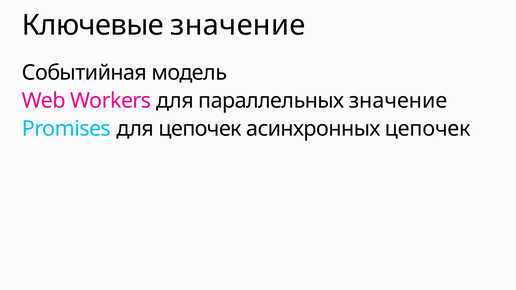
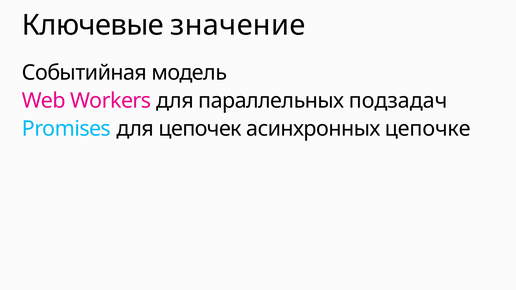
параллельных значение: значение -> подзадач (398, 101)
асинхронных цепочек: цепочек -> цепочке (428, 129)
